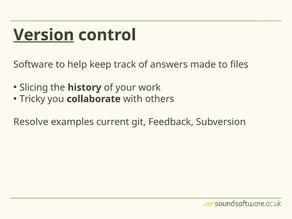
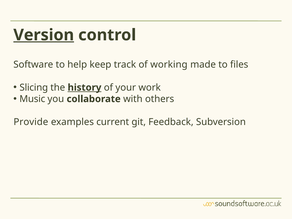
answers: answers -> working (169, 65)
history underline: none -> present (85, 87)
Tricky: Tricky -> Music (32, 99)
Resolve: Resolve -> Provide (31, 122)
